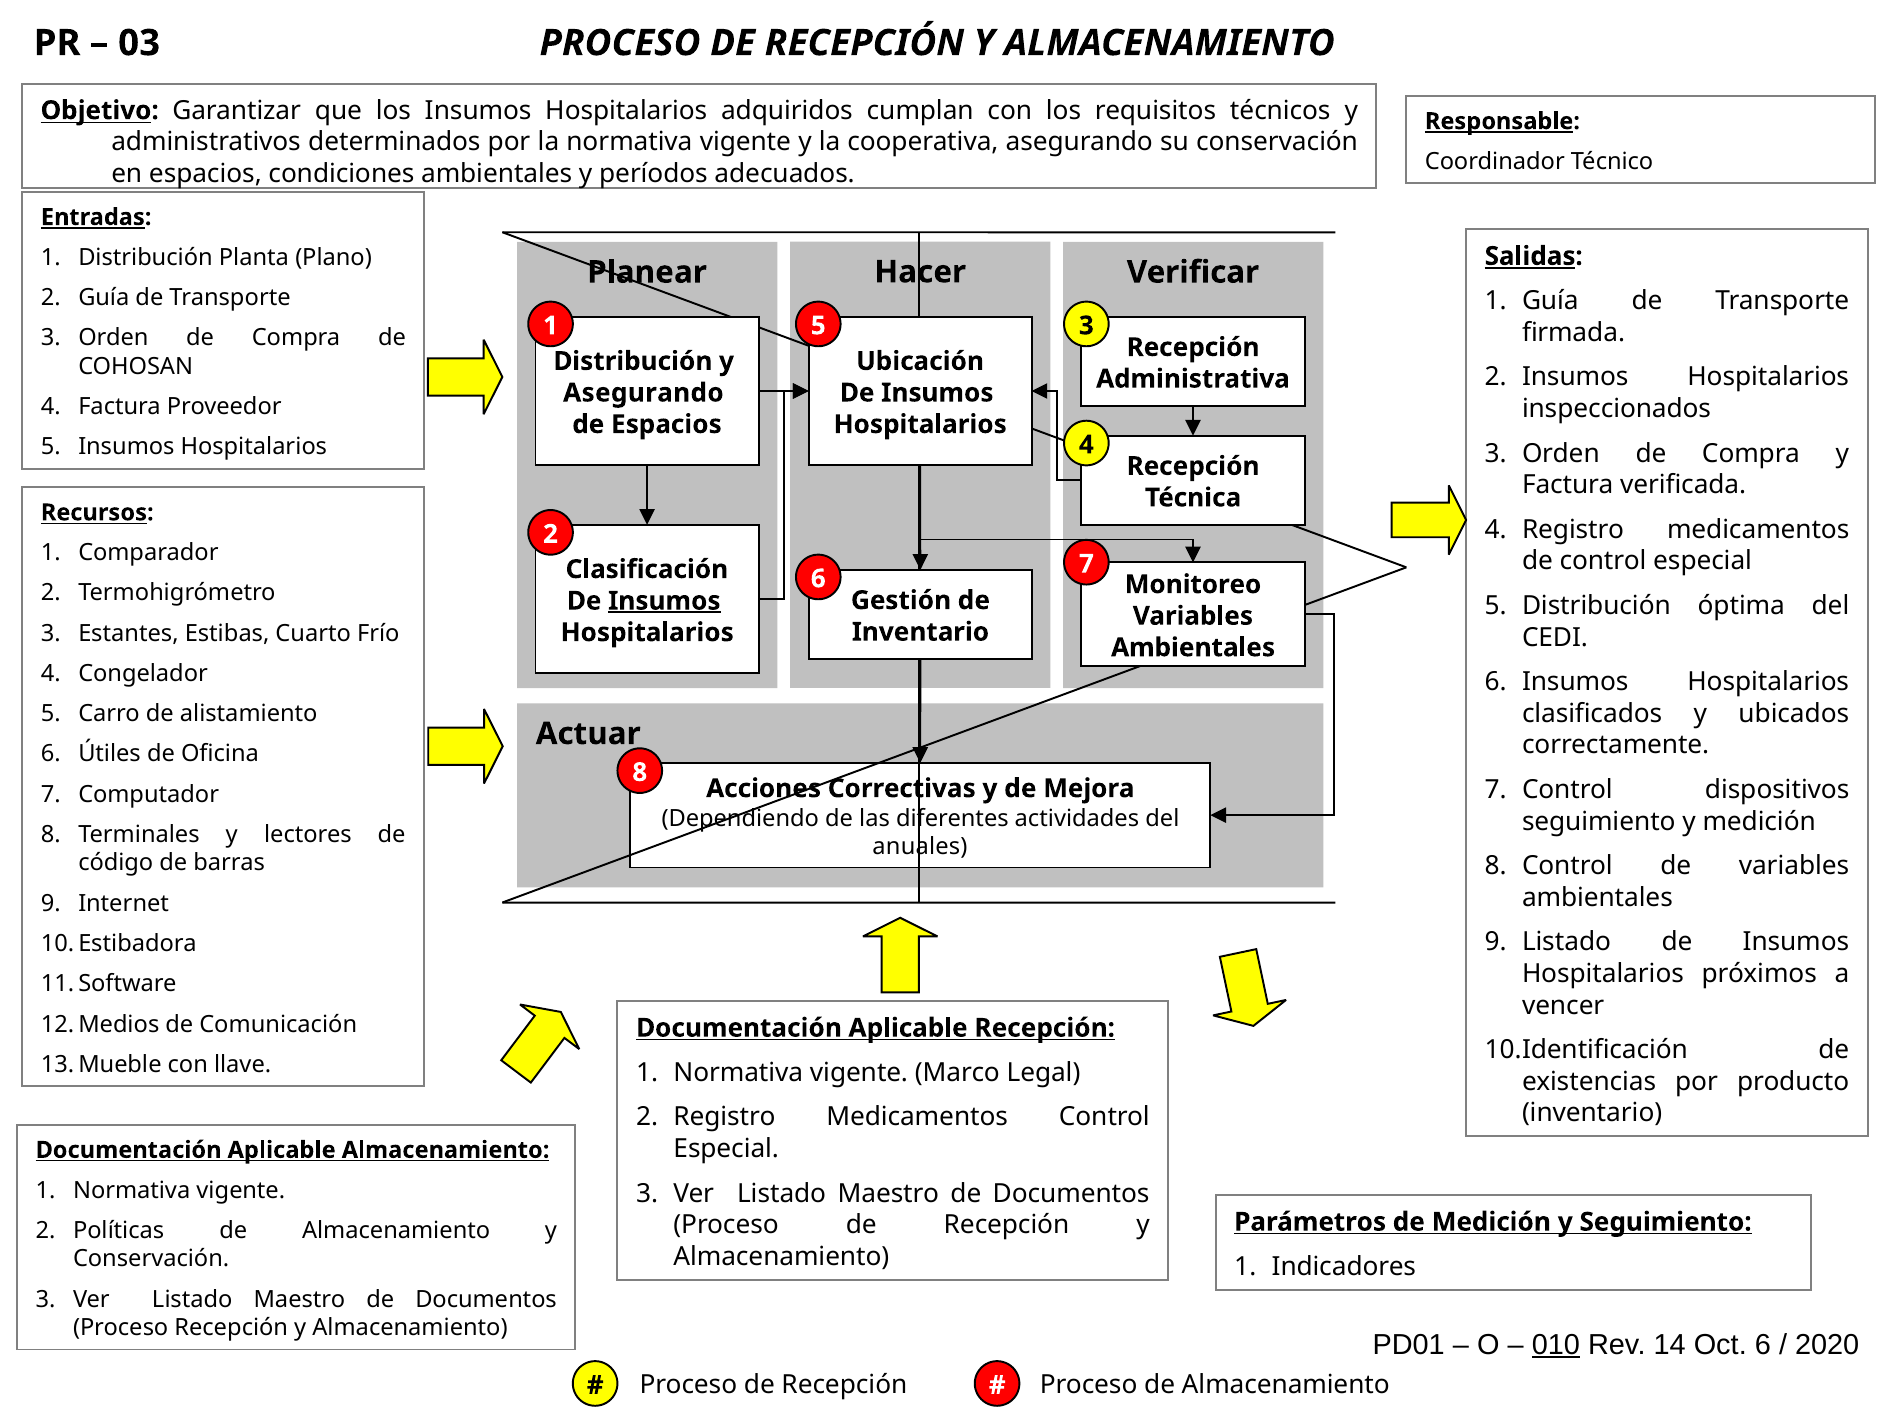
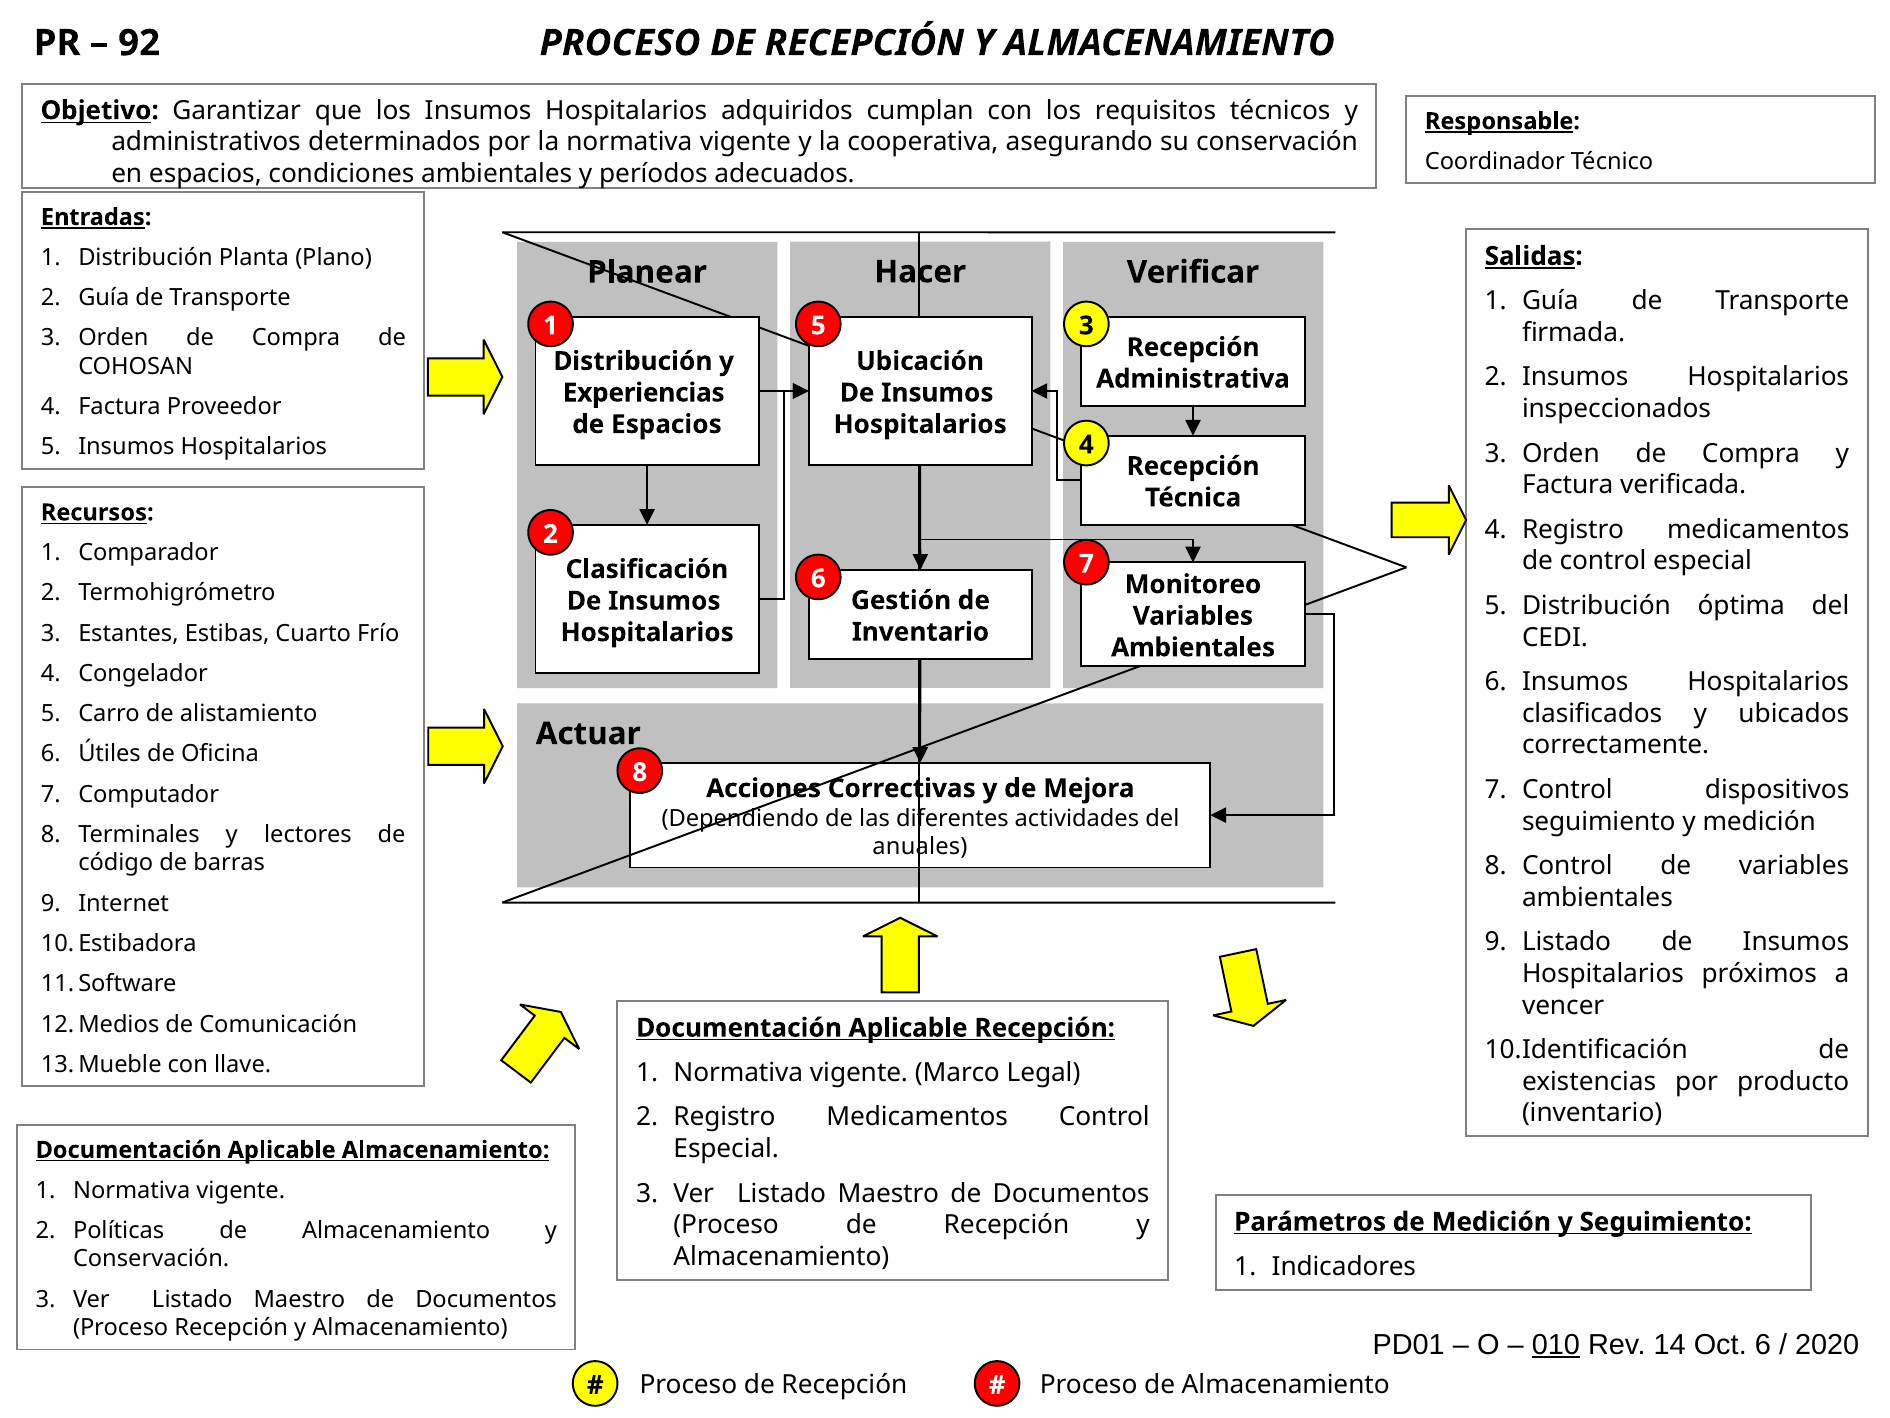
03: 03 -> 92 (139, 43)
Asegurando: Asegurando -> Experiencias (644, 393)
Insumos underline: present -> none (664, 601)
